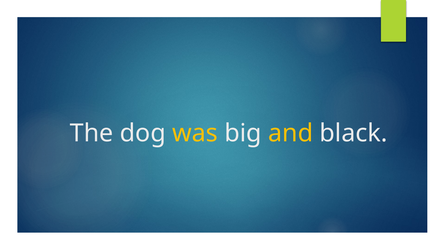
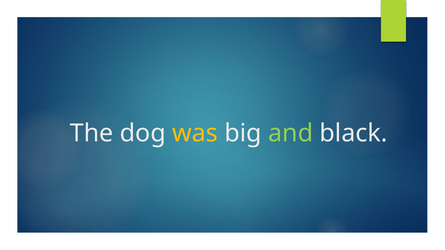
and colour: yellow -> light green (291, 134)
